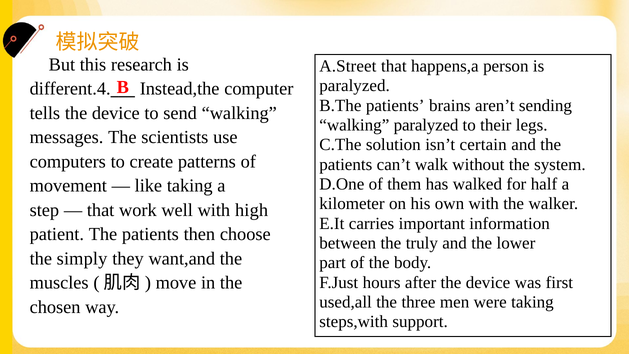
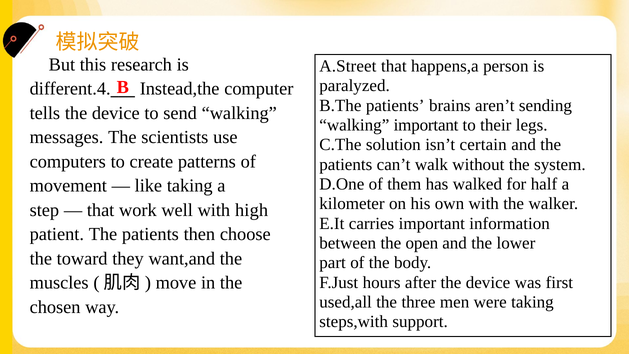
walking paralyzed: paralyzed -> important (426, 125)
truly: truly -> open (422, 243)
simply: simply -> toward (82, 259)
